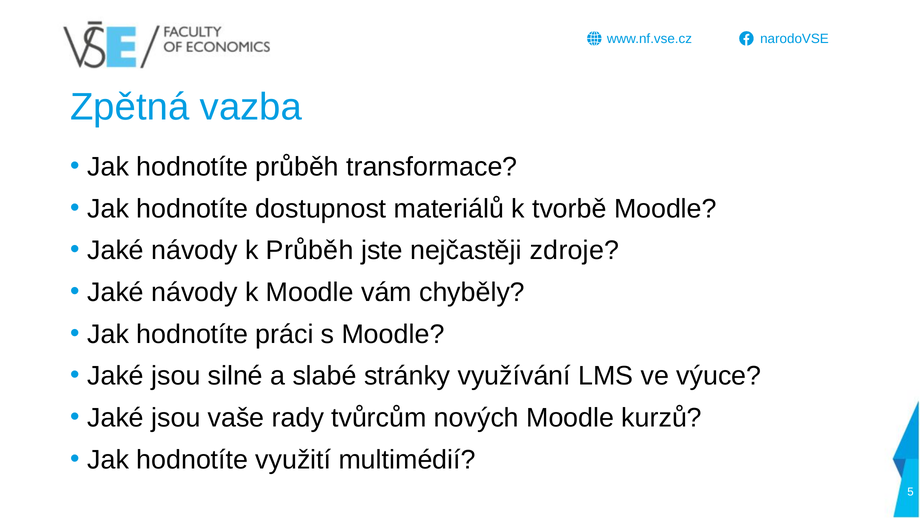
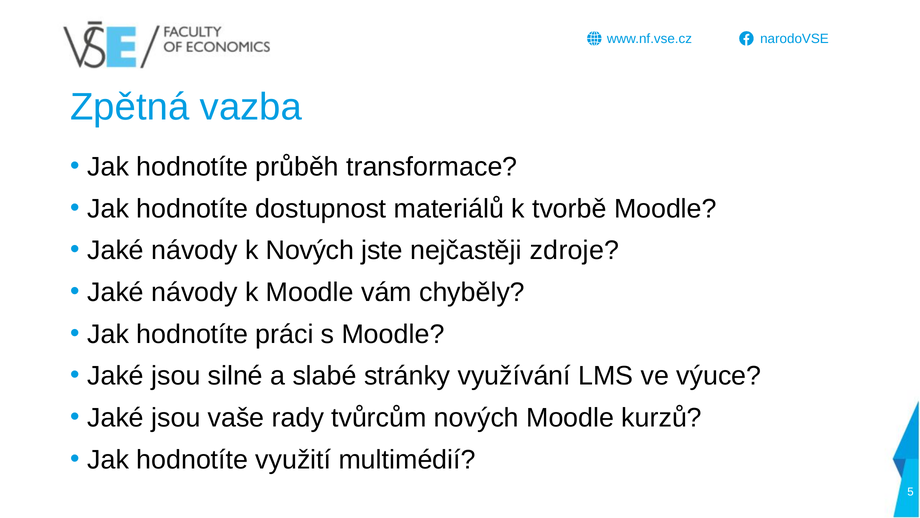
k Průběh: Průběh -> Nových (310, 250)
